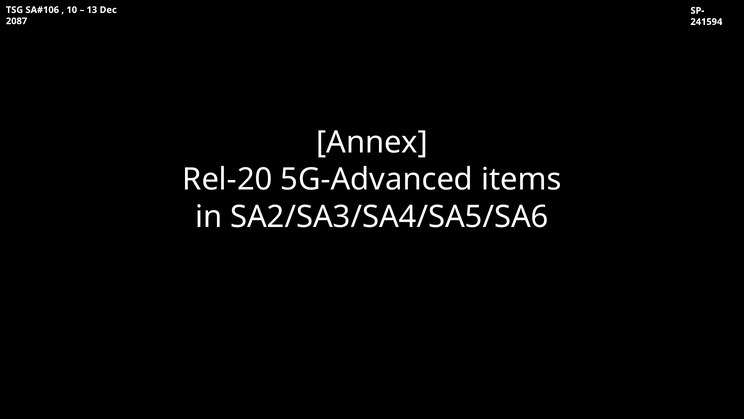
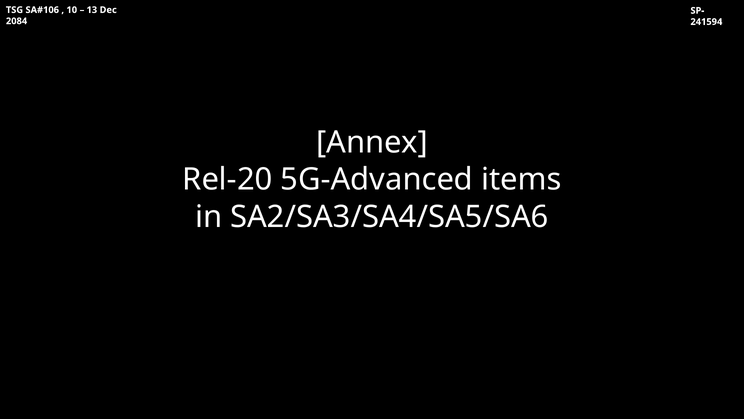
2087: 2087 -> 2084 (17, 21)
